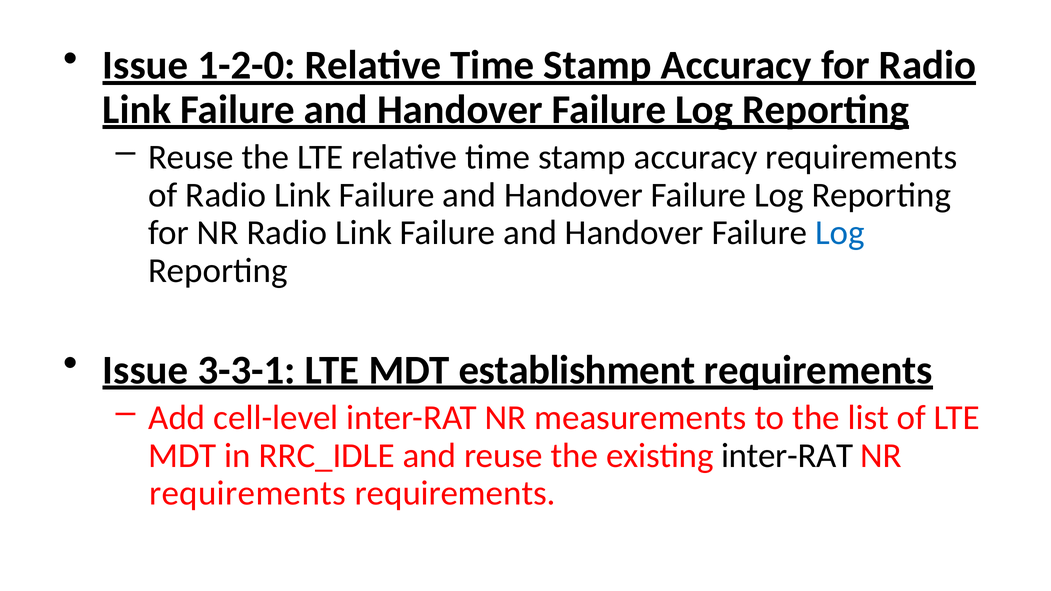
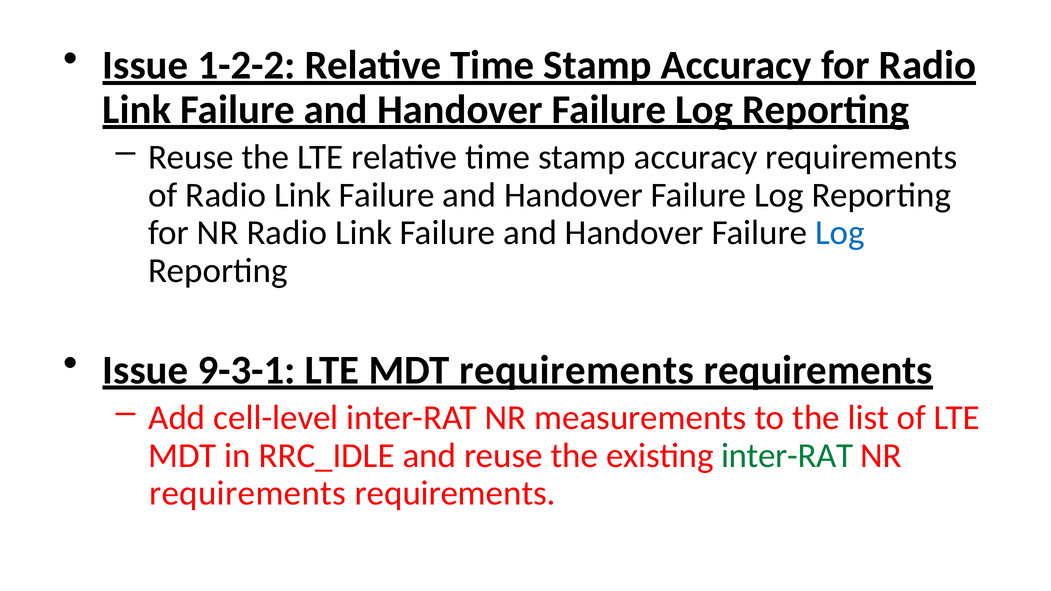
1-2-0: 1-2-0 -> 1-2-2 (247, 65)
3-3-1: 3-3-1 -> 9-3-1 (247, 370)
MDT establishment: establishment -> requirements (577, 370)
inter-RAT colour: black -> green (787, 456)
